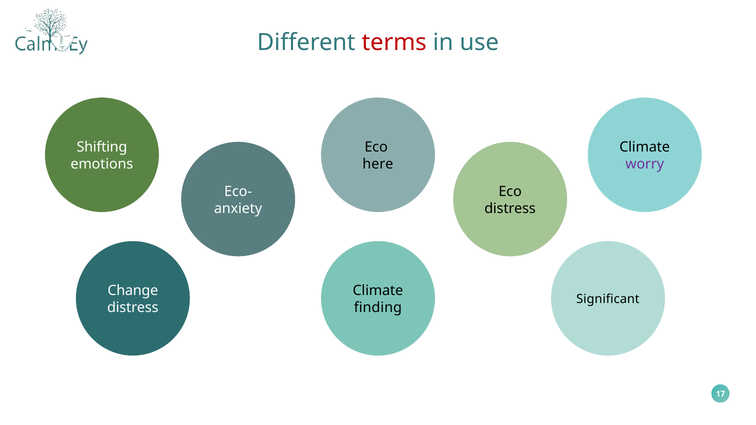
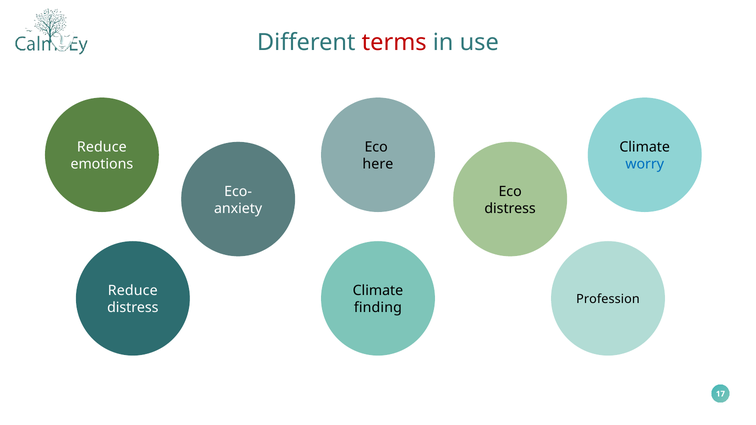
Shifting: Shifting -> Reduce (102, 147)
worry colour: purple -> blue (645, 164)
Change: Change -> Reduce (133, 291)
Significant: Significant -> Profession (608, 299)
